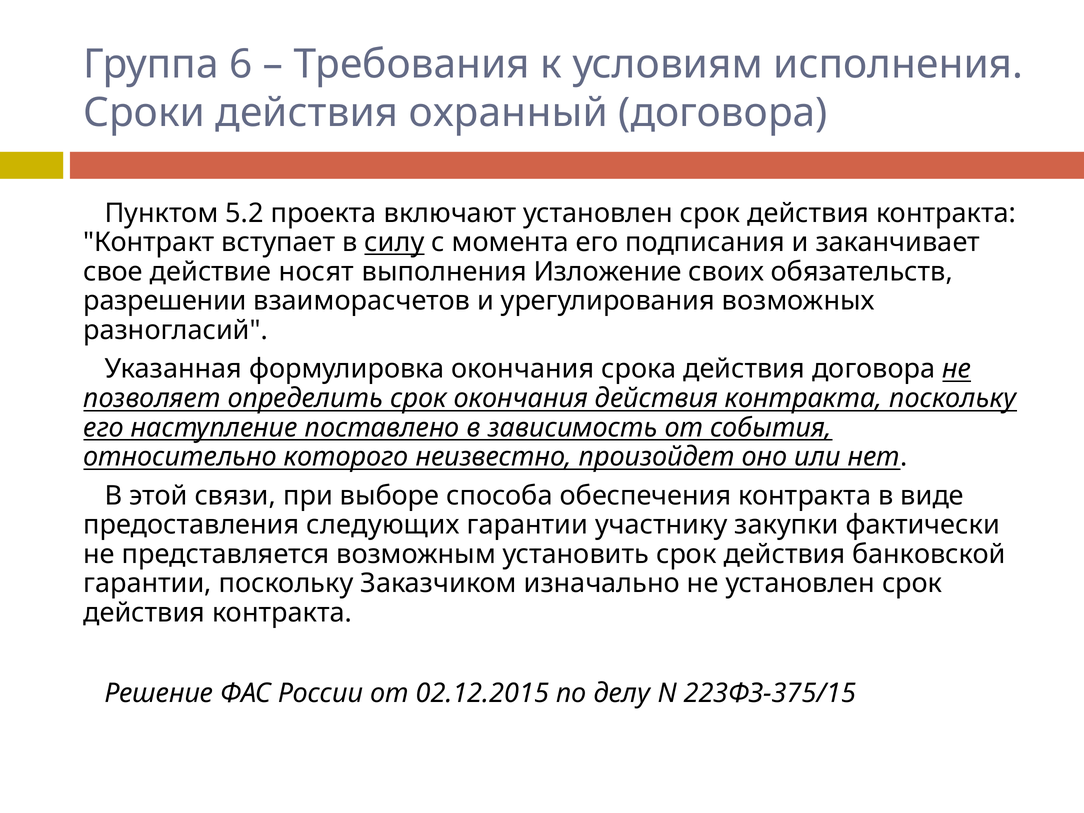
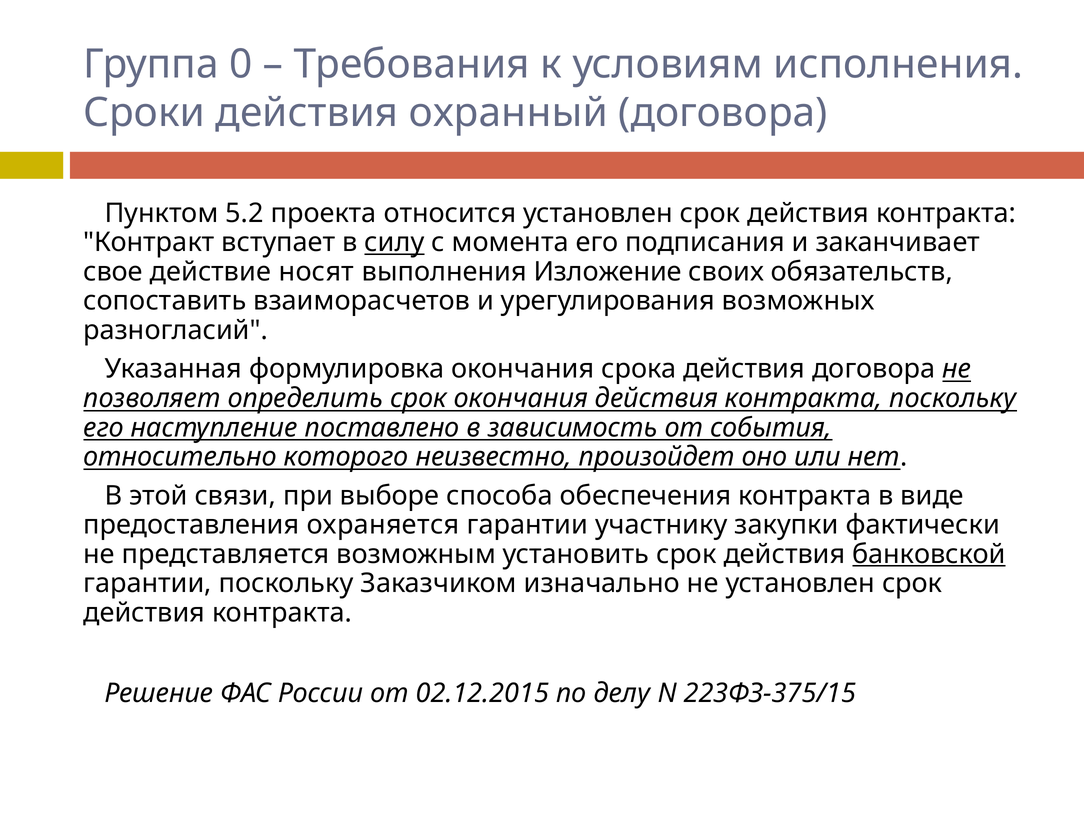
6: 6 -> 0 (241, 64)
включают: включают -> относится (450, 213)
разрешении: разрешении -> сопоставить (165, 301)
следующих: следующих -> охраняется (383, 525)
банковской underline: none -> present (929, 554)
